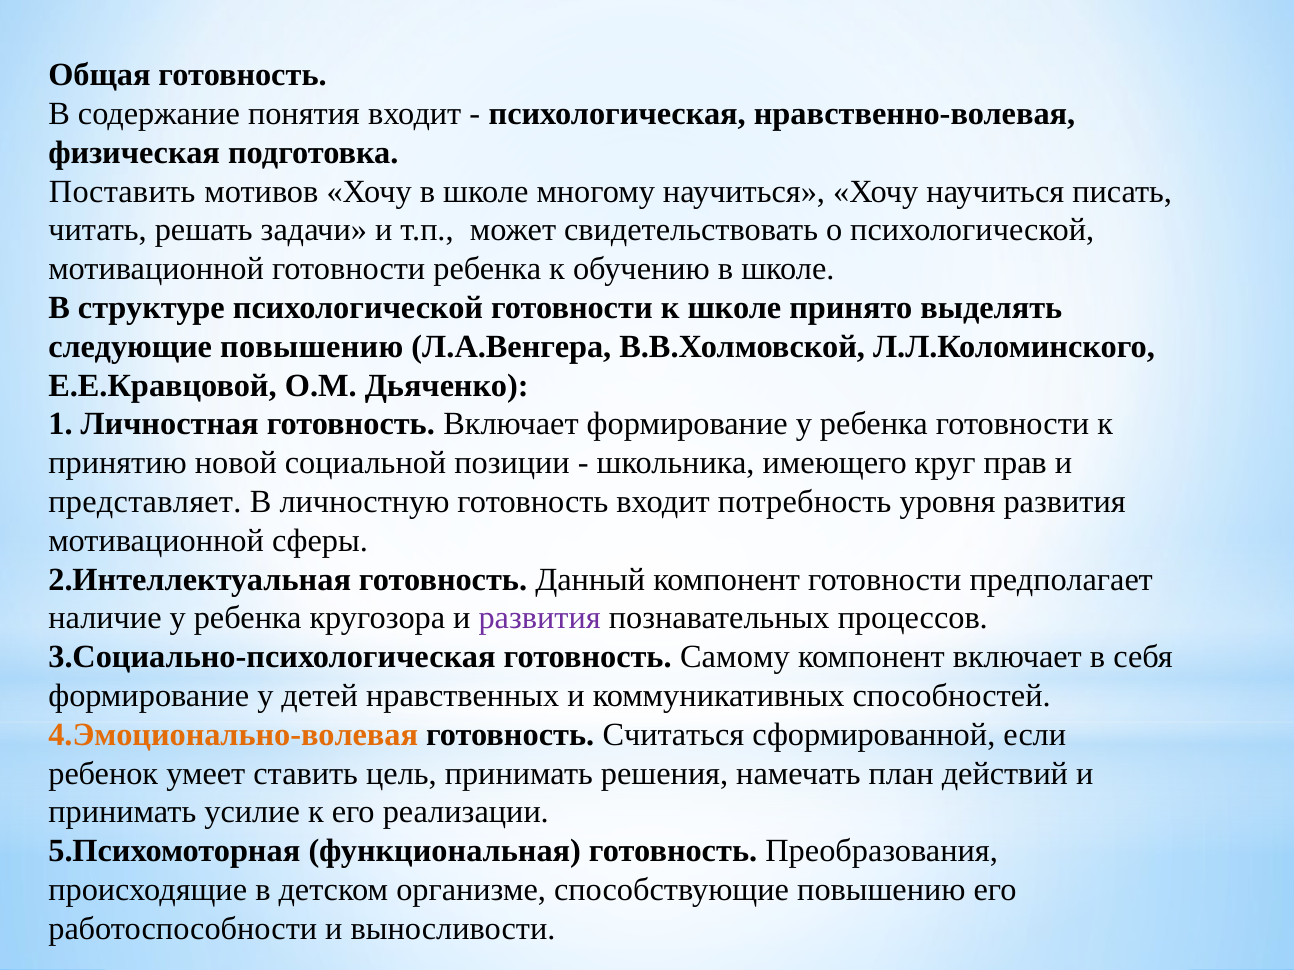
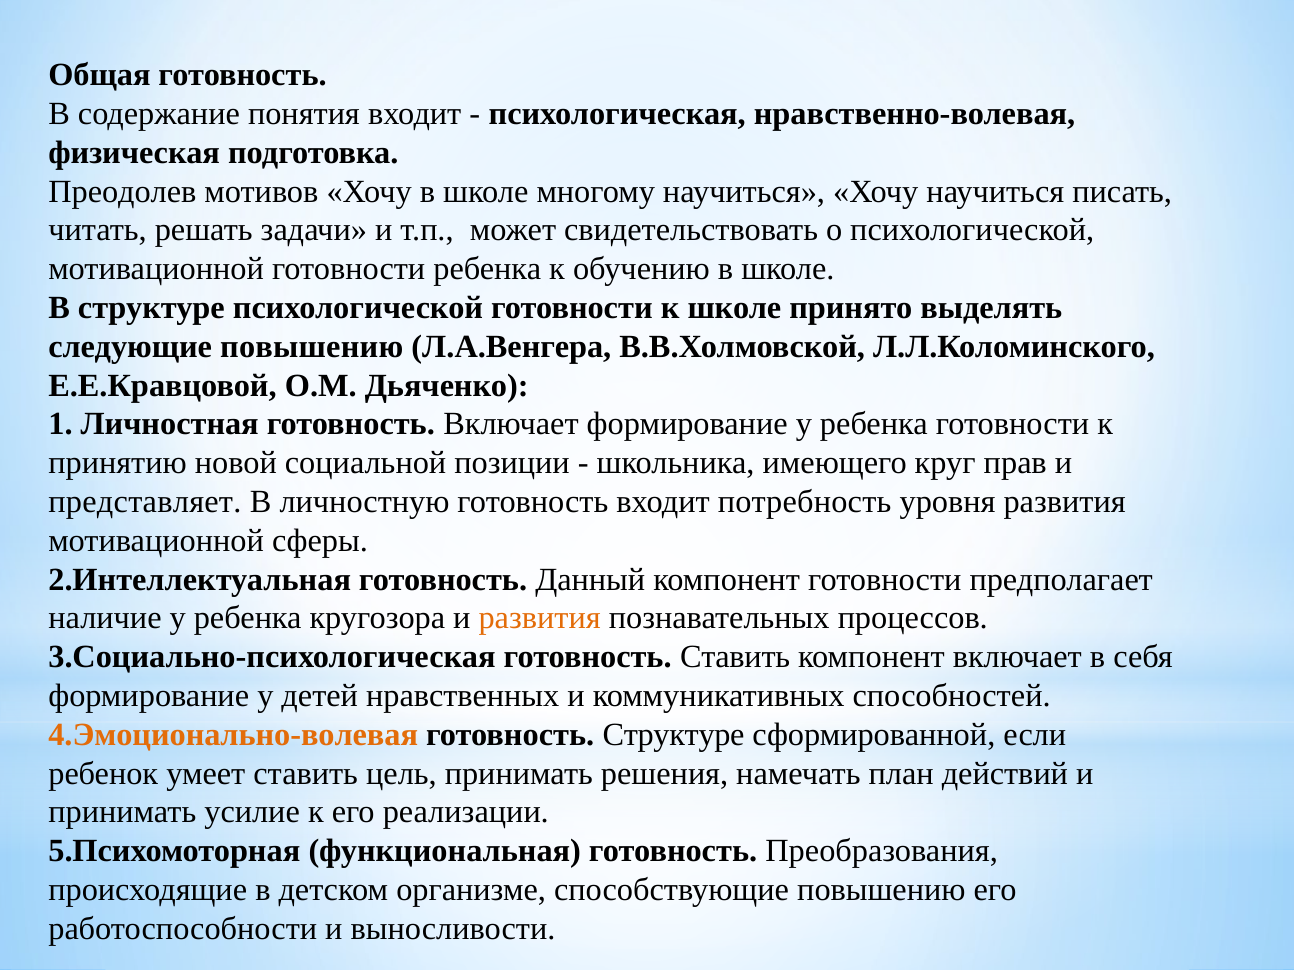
Поставить: Поставить -> Преодолев (122, 192)
развития colour: purple -> orange (540, 619)
готовность Самому: Самому -> Ставить (735, 657)
готовность Считаться: Считаться -> Структуре (674, 735)
